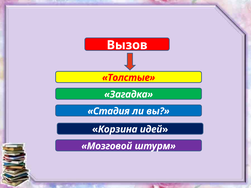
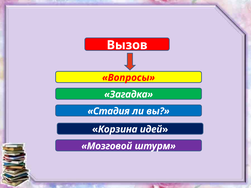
Толстые: Толстые -> Вопросы (129, 78)
